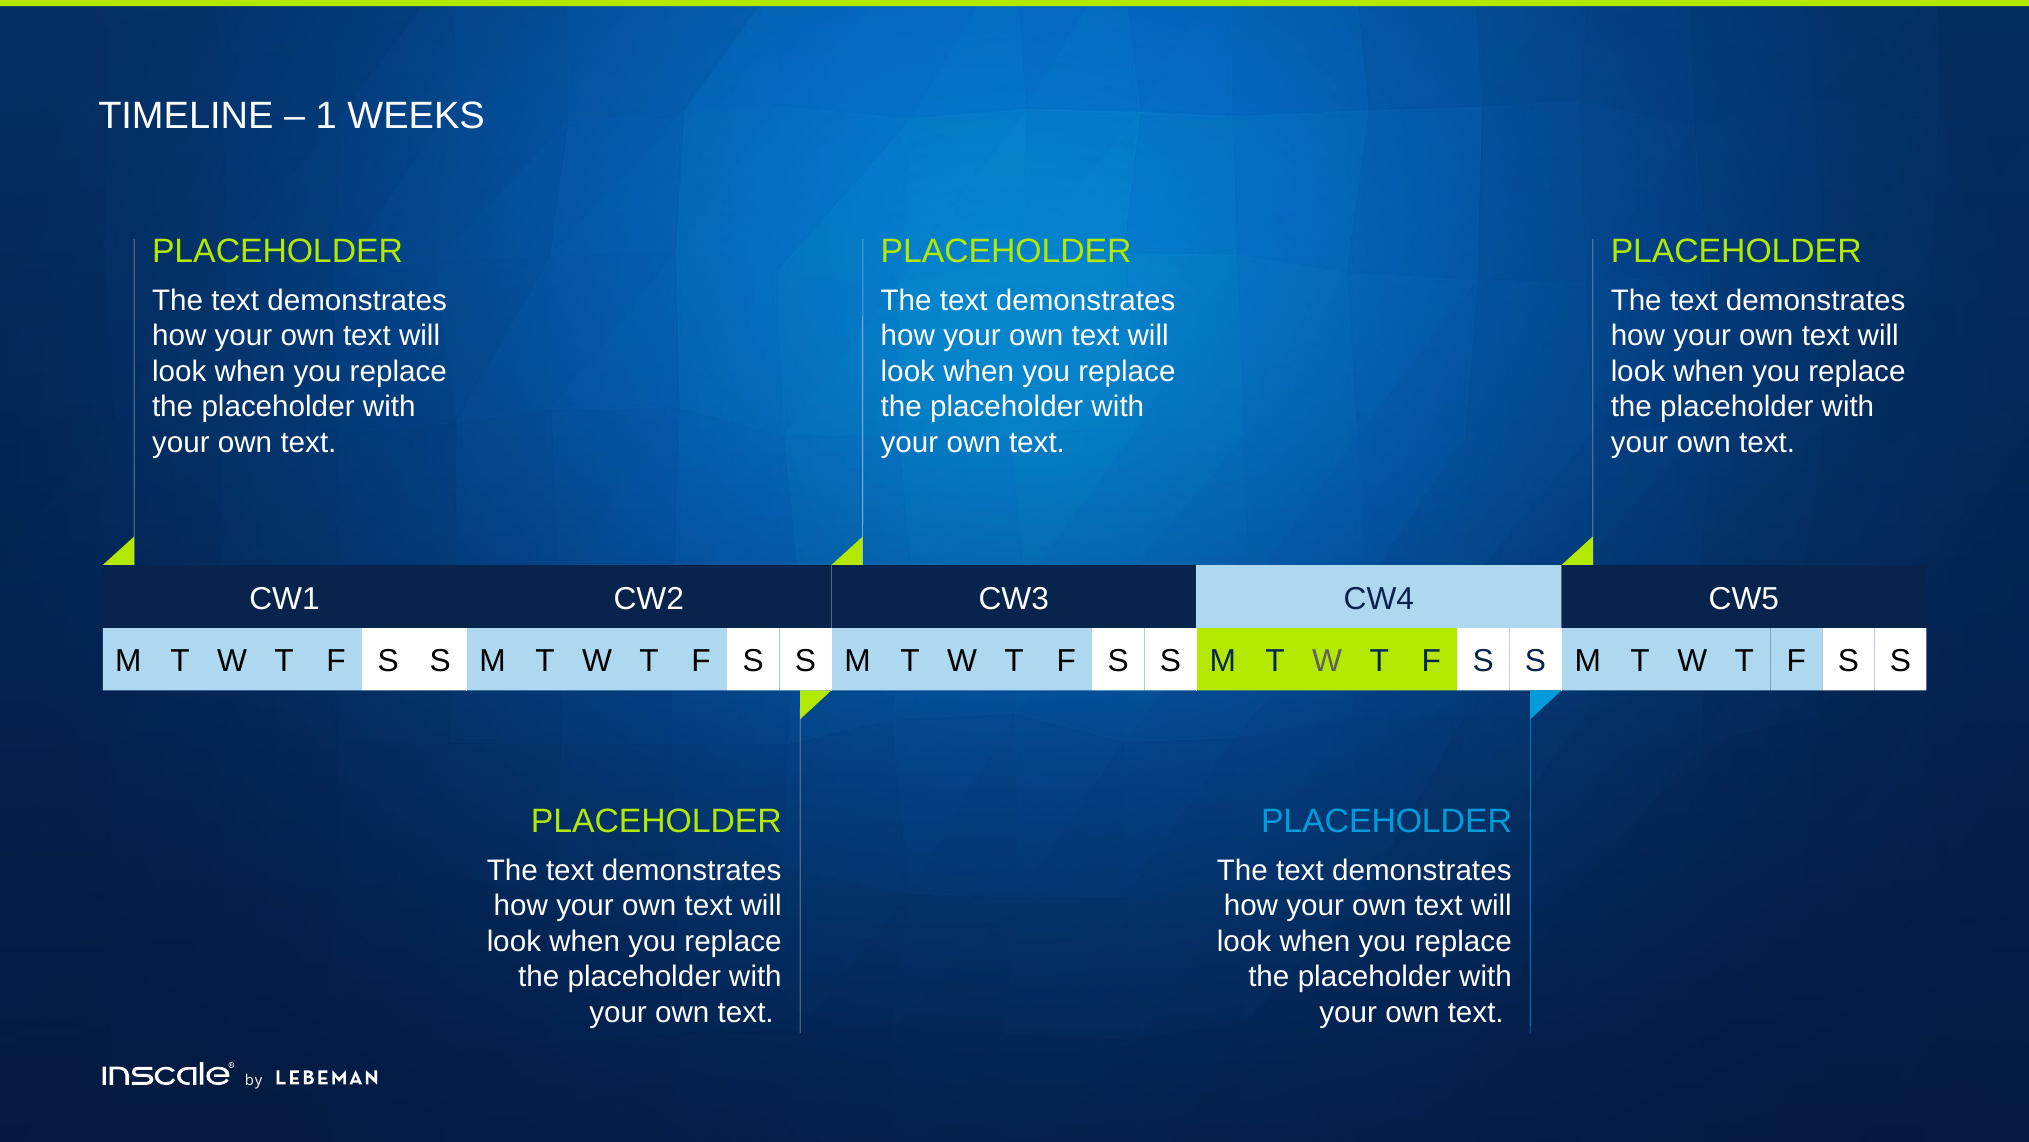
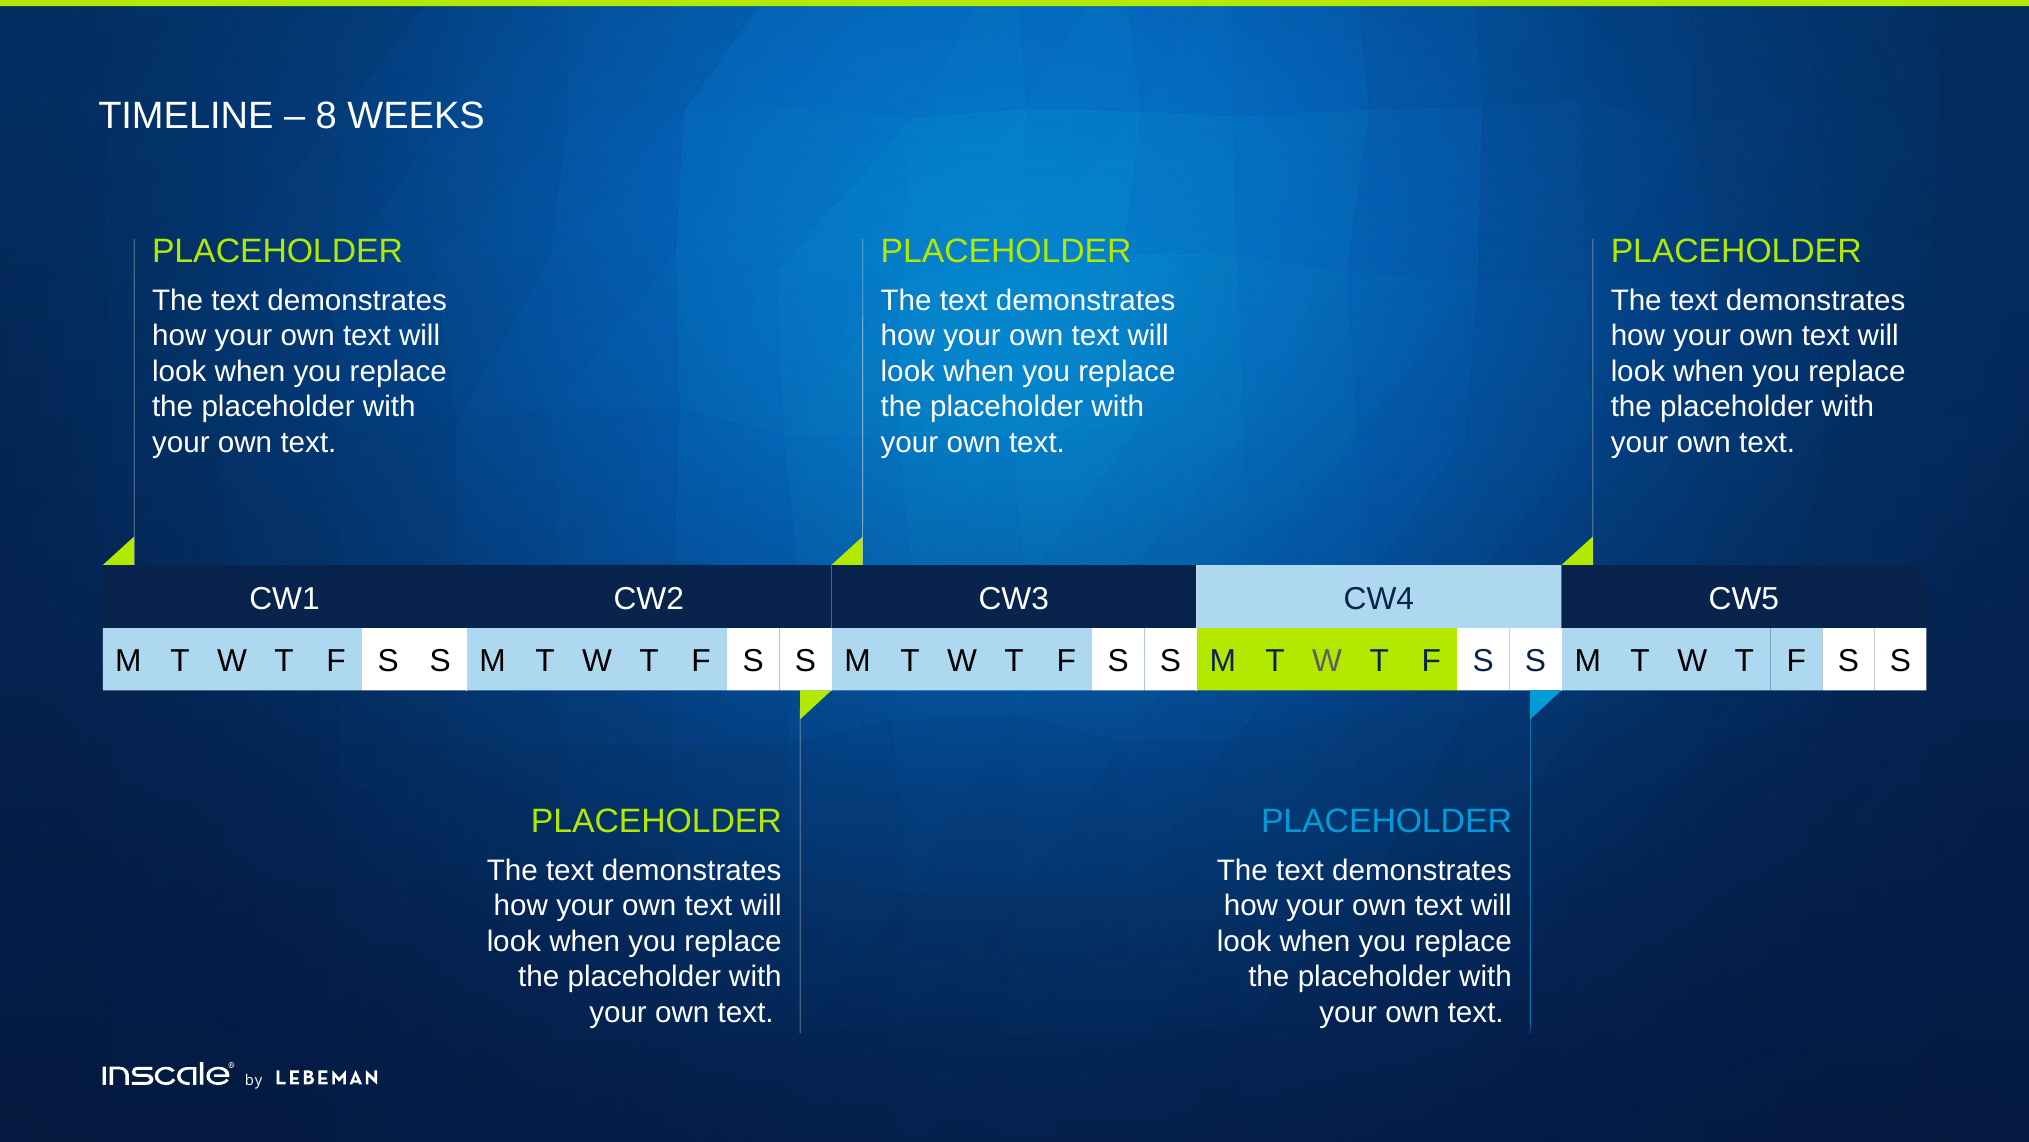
1: 1 -> 8 (326, 116)
